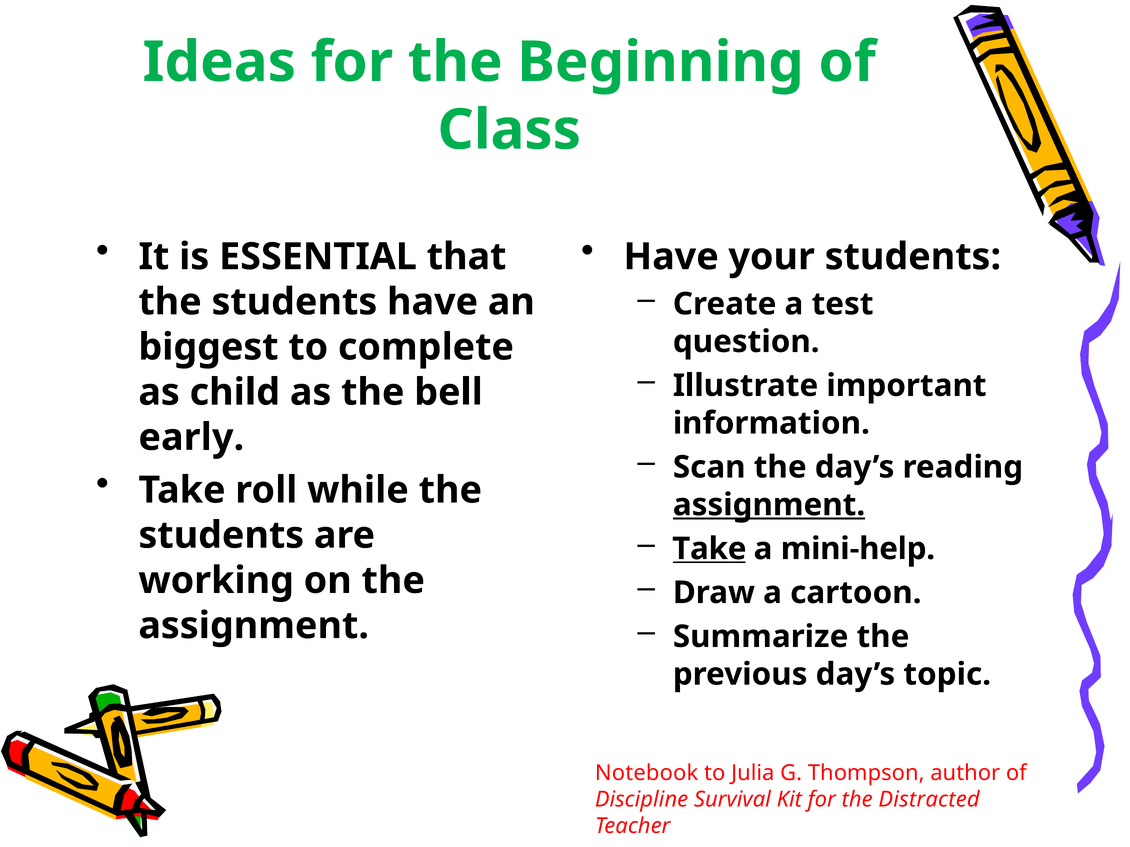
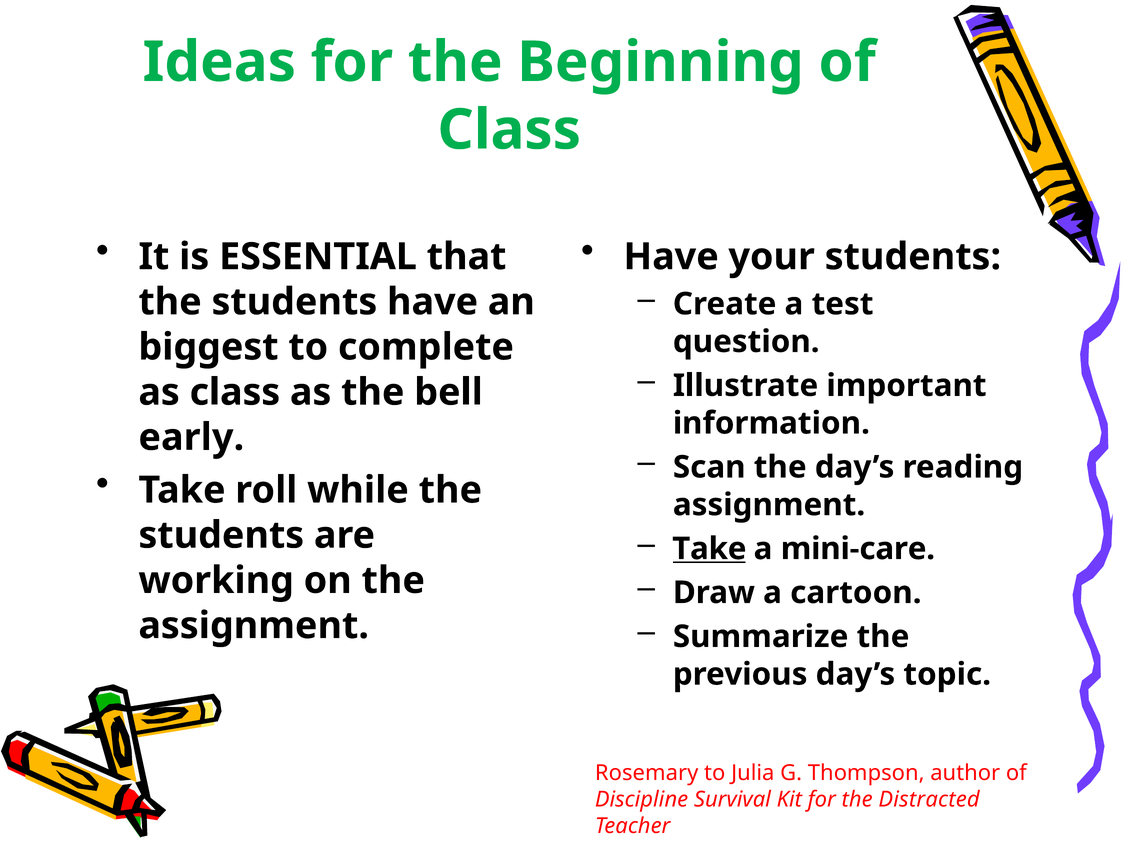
as child: child -> class (235, 392)
assignment underline: present -> none (769, 505)
mini-help: mini-help -> mini-care (858, 549)
Notebook: Notebook -> Rosemary (647, 774)
